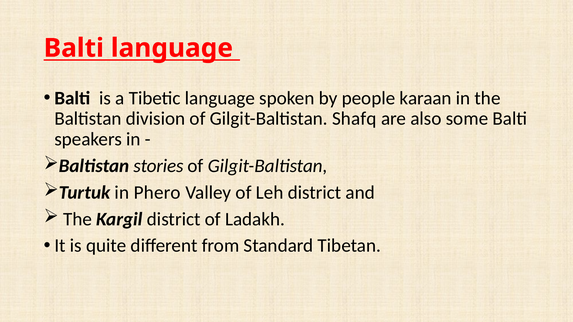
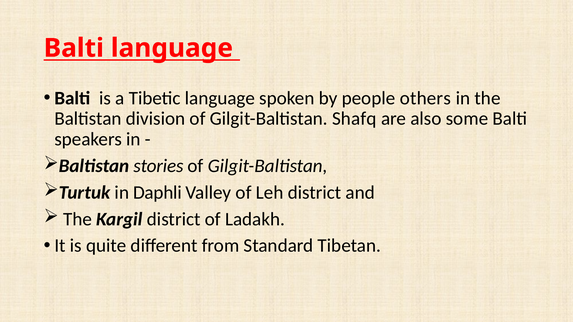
karaan: karaan -> others (425, 98)
Phero: Phero -> Daphli (157, 193)
